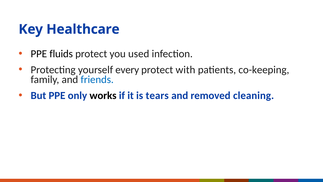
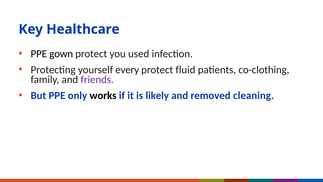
fluids: fluids -> gown (61, 54)
with: with -> fluid (185, 70)
co-keeping: co-keeping -> co-clothing (264, 70)
friends colour: blue -> purple (97, 79)
tears: tears -> likely (157, 95)
